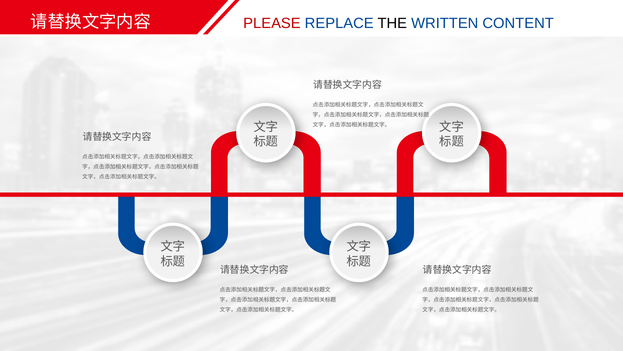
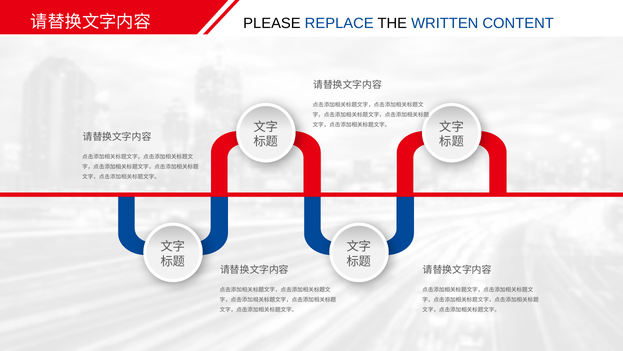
PLEASE colour: red -> black (272, 23)
